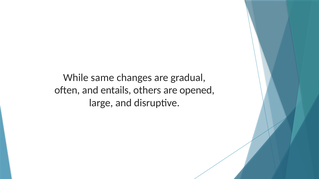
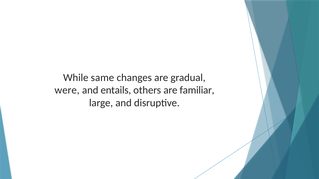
often: often -> were (67, 90)
opened: opened -> familiar (197, 90)
